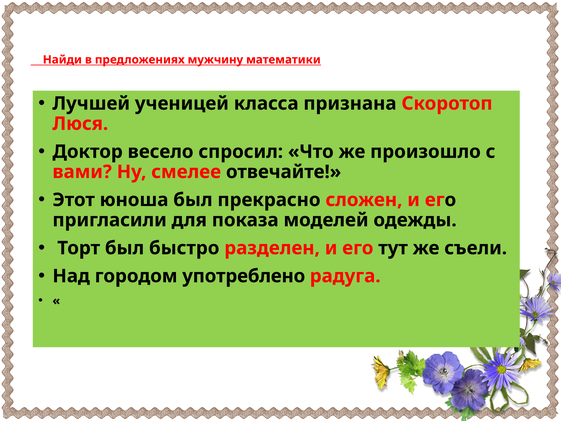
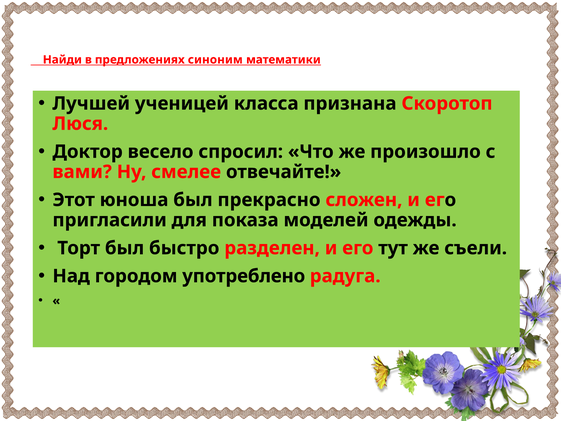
мужчину: мужчину -> синоним (215, 60)
